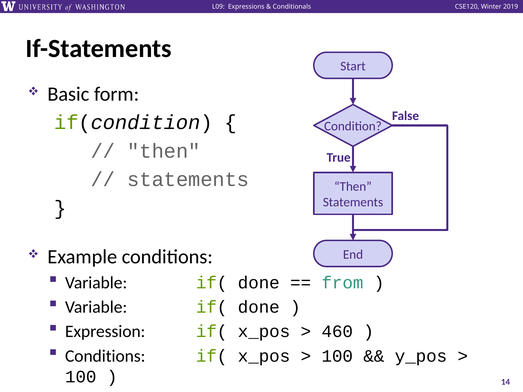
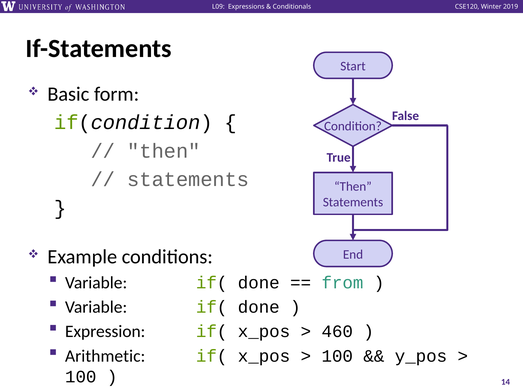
Conditions: Conditions -> Arithmetic (105, 356)
